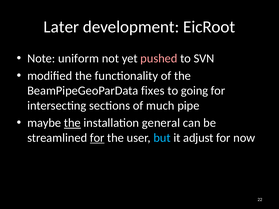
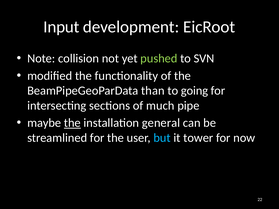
Later: Later -> Input (61, 27)
uniform: uniform -> collision (79, 59)
pushed colour: pink -> light green (159, 59)
fixes: fixes -> than (153, 91)
for underline: present -> none (97, 138)
adjust: adjust -> tower (198, 138)
